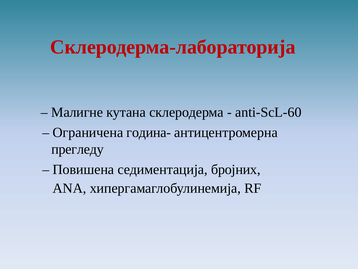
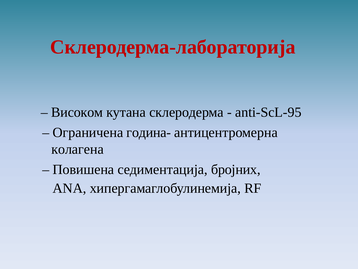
Малигне: Малигне -> Високом (77, 112)
anti-ScL-60: anti-ScL-60 -> anti-ScL-95 (268, 112)
прегледу: прегледу -> колагена (77, 149)
